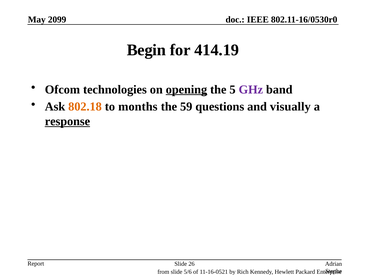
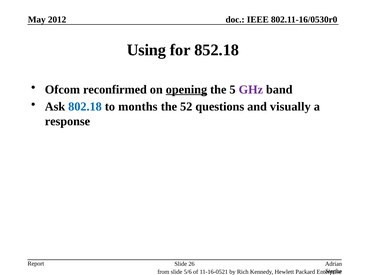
2099: 2099 -> 2012 (57, 20)
Begin: Begin -> Using (146, 50)
414.19: 414.19 -> 852.18 (217, 50)
technologies: technologies -> reconfirmed (115, 89)
802.18 colour: orange -> blue (85, 106)
59: 59 -> 52 (186, 106)
response underline: present -> none (67, 121)
